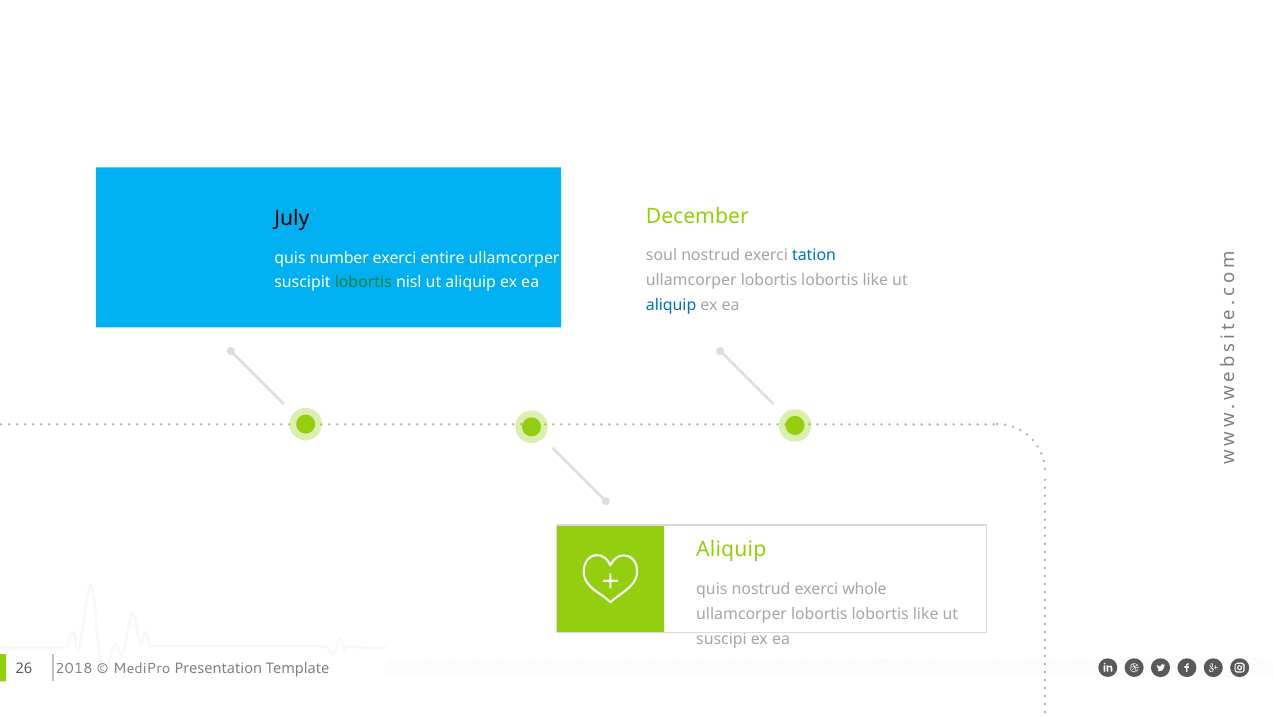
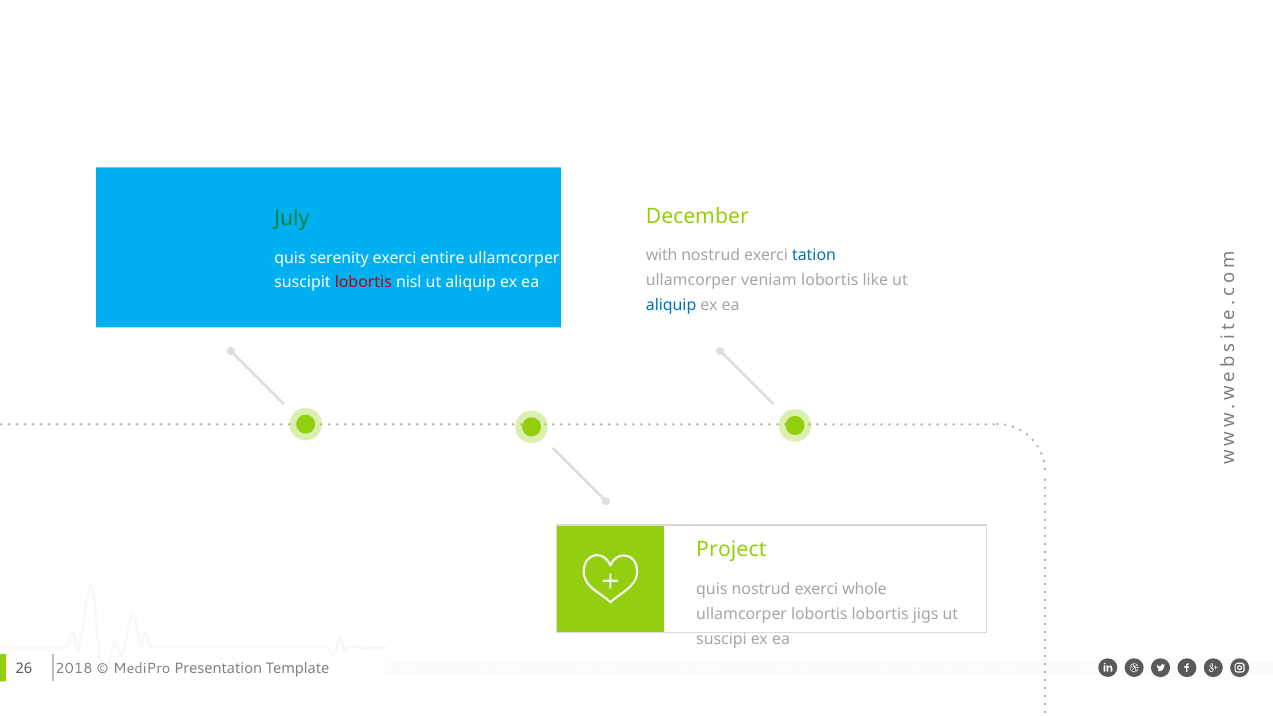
July colour: black -> green (292, 218)
soul: soul -> with (662, 256)
number: number -> serenity (339, 258)
lobortis: lobortis -> veniam (769, 281)
lobortis colour: green -> red (363, 283)
Aliquip: Aliquip -> Project (731, 550)
like: like -> jigs (926, 614)
